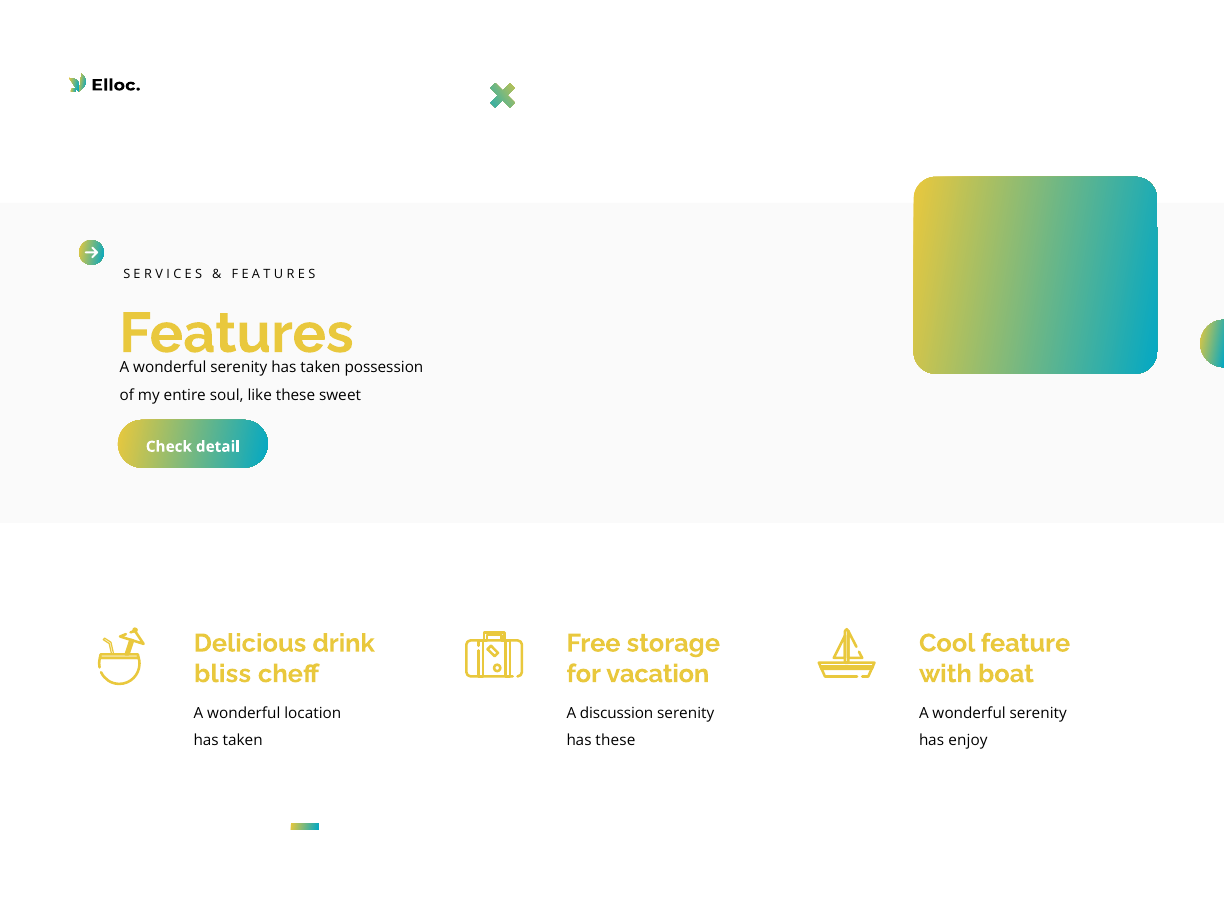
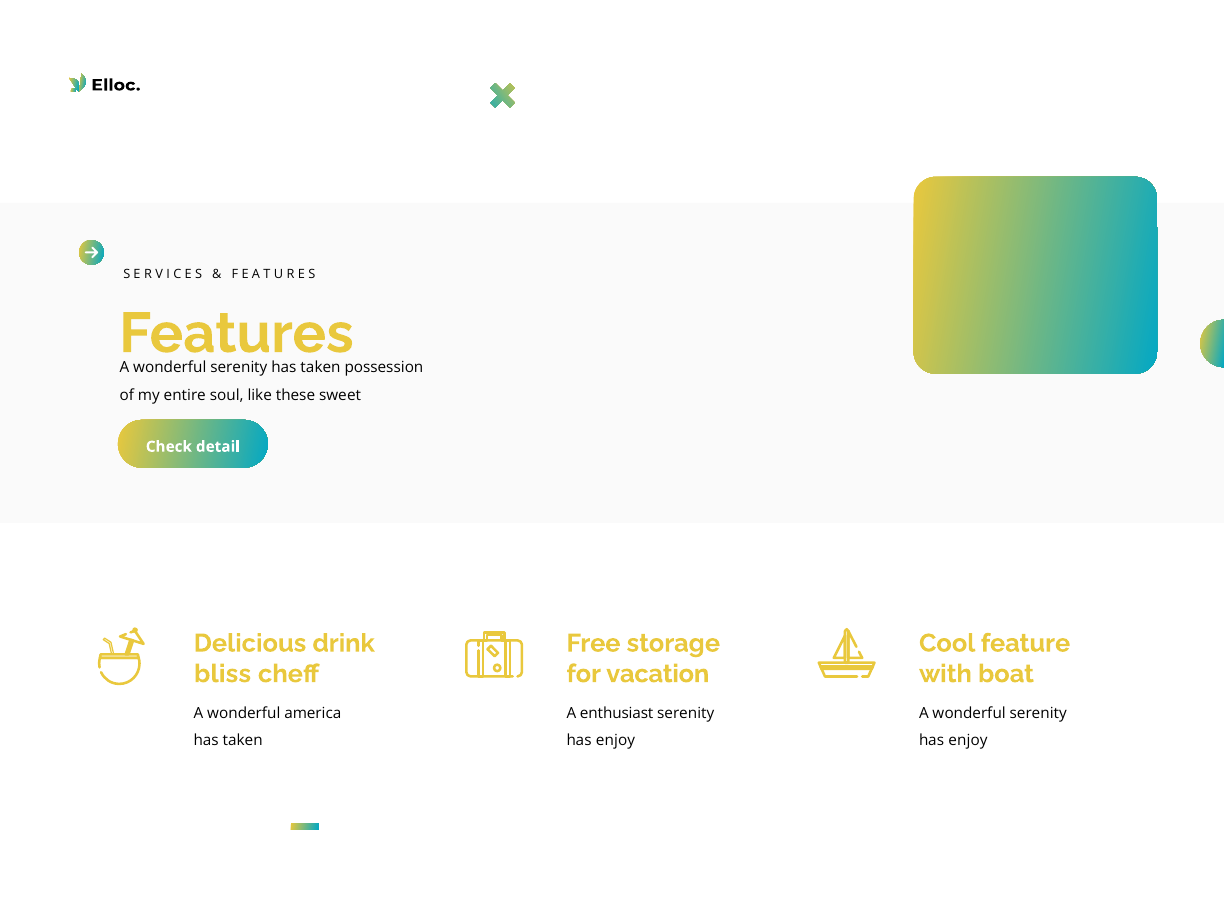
location: location -> america (313, 713)
discussion: discussion -> enthusiast (617, 713)
these: these -> enjoy (615, 741)
